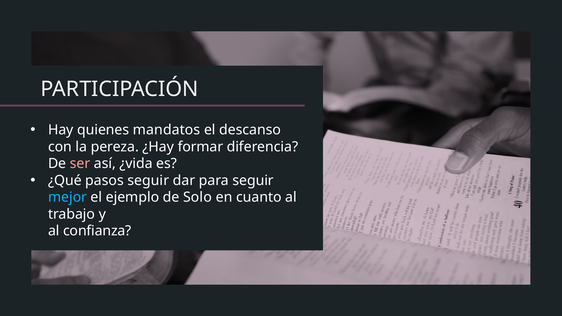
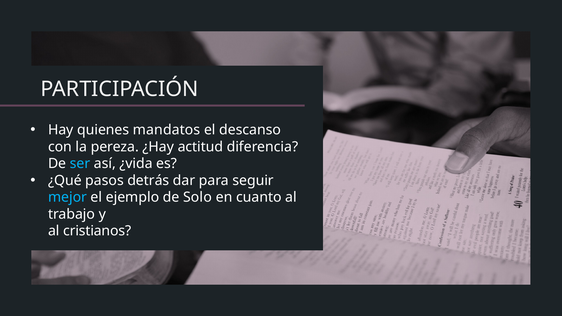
formar: formar -> actitud (200, 147)
ser colour: pink -> light blue (80, 164)
pasos seguir: seguir -> detrás (148, 181)
confianza: confianza -> cristianos (97, 231)
